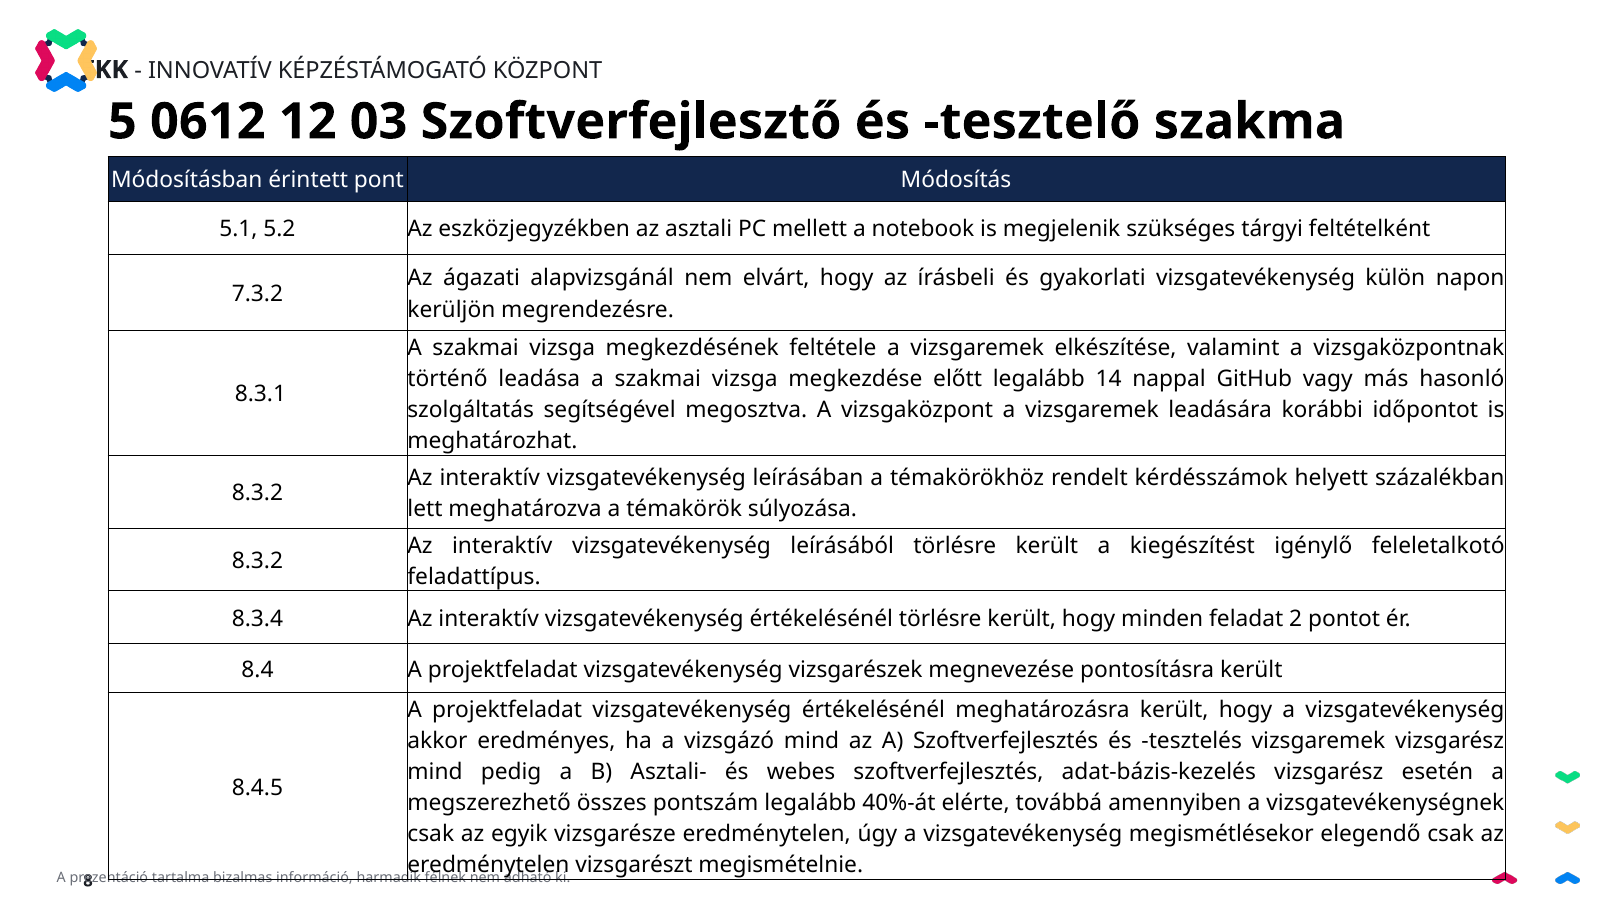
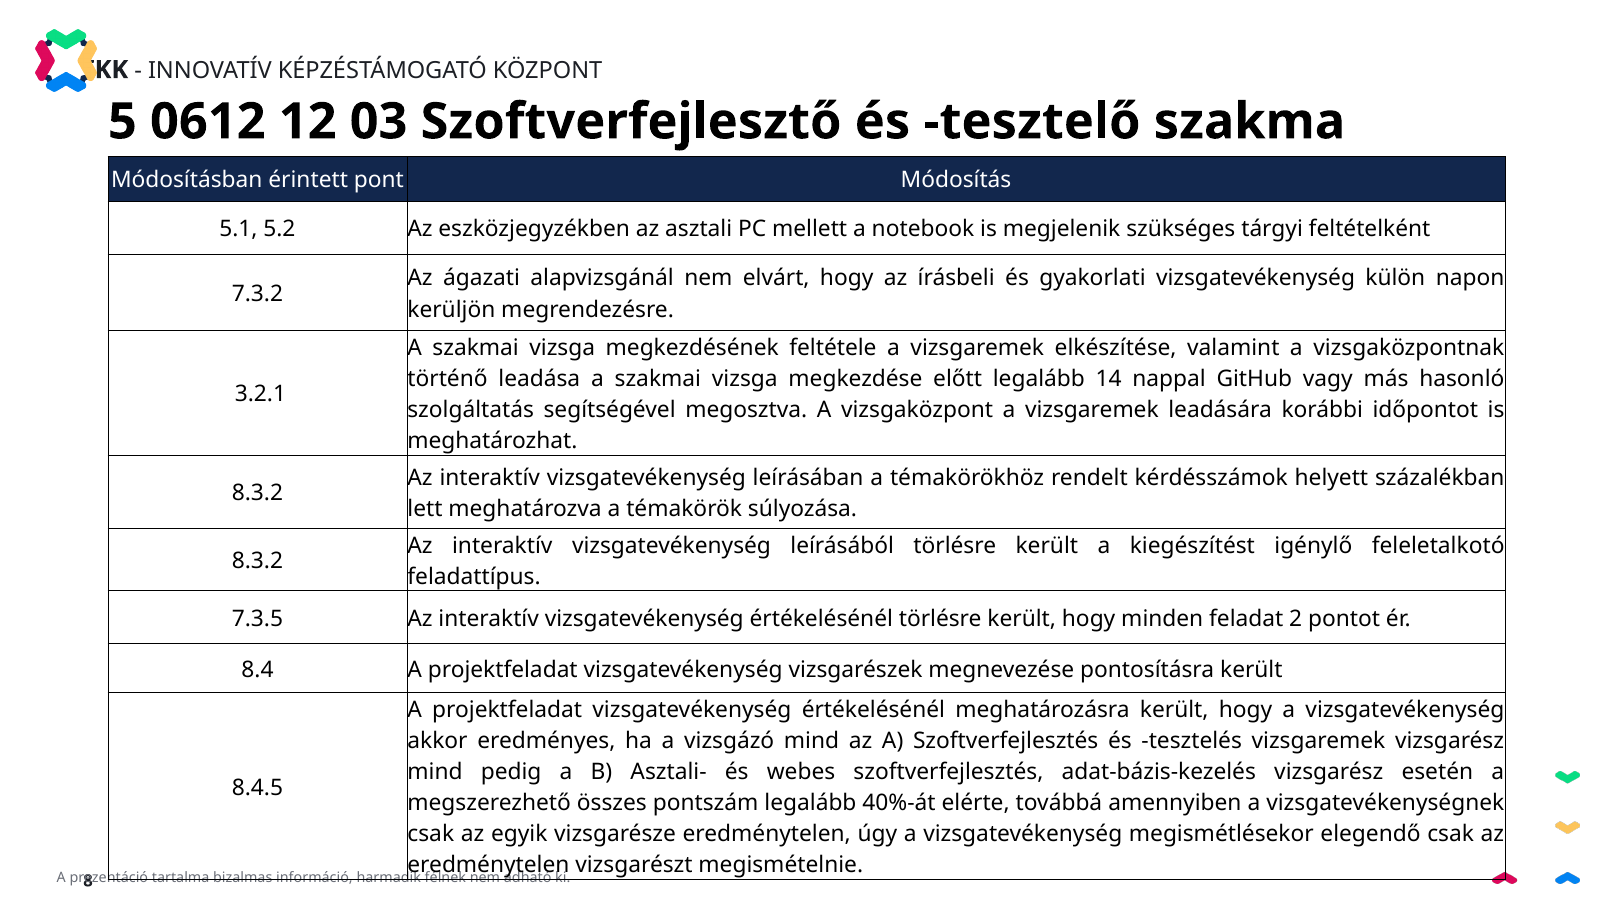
8.3.1: 8.3.1 -> 3.2.1 (260, 394)
8.3.4: 8.3.4 -> 7.3.5 (257, 619)
